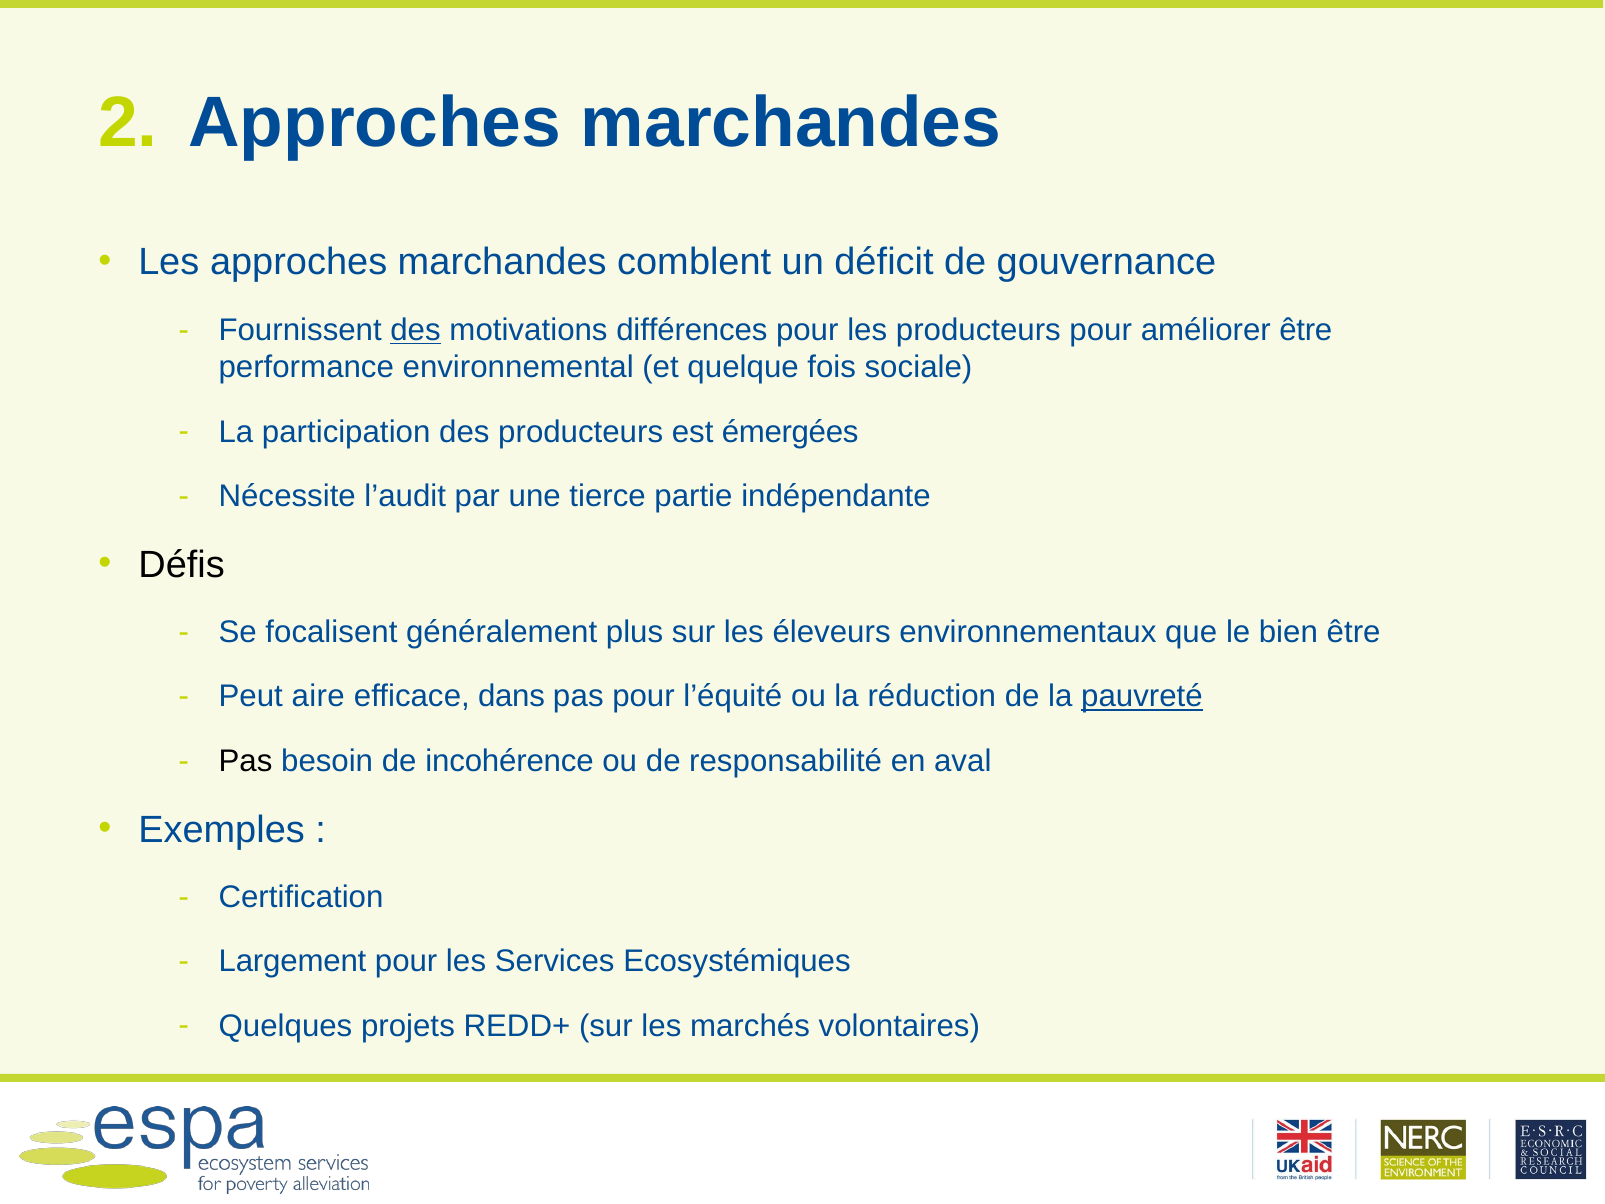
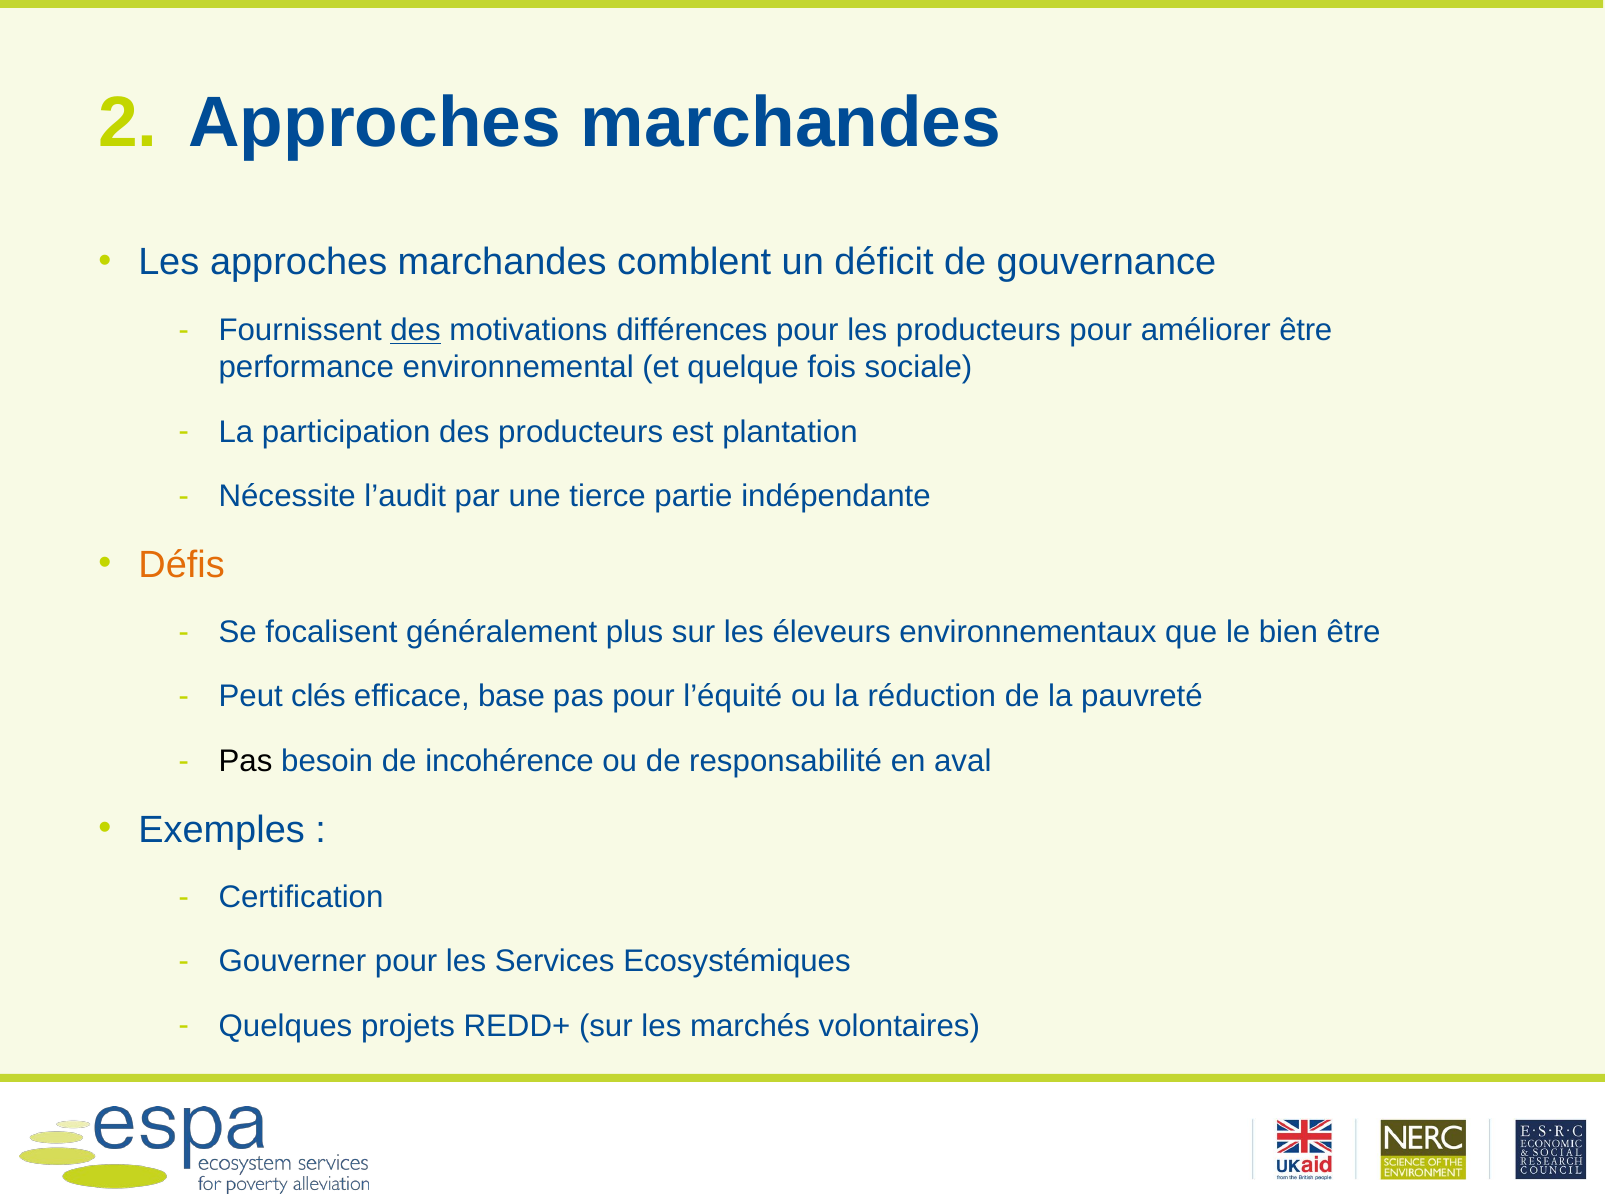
émergées: émergées -> plantation (790, 432)
Défis colour: black -> orange (182, 565)
aire: aire -> clés (319, 697)
dans: dans -> base (512, 697)
pauvreté underline: present -> none (1142, 697)
Largement: Largement -> Gouverner (292, 961)
